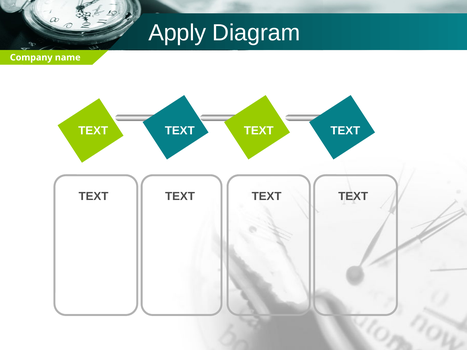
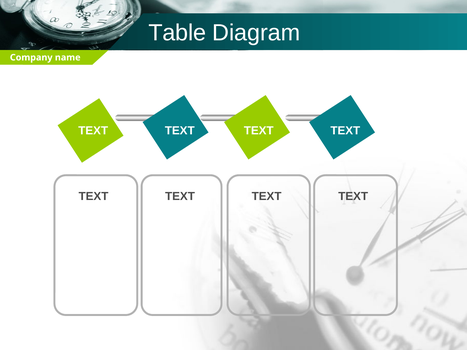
Apply: Apply -> Table (177, 33)
